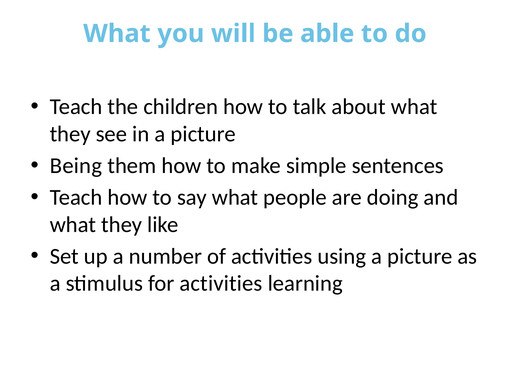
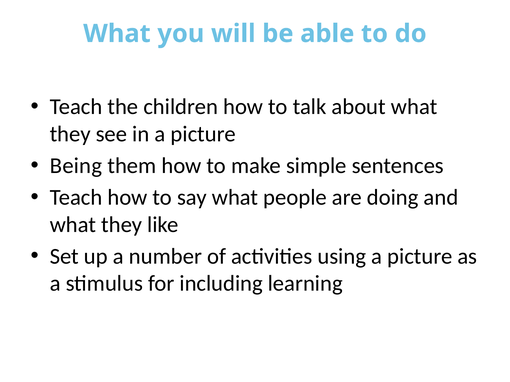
for activities: activities -> including (221, 284)
